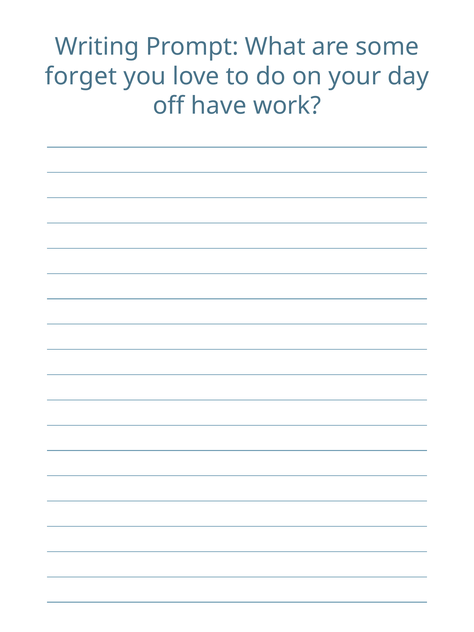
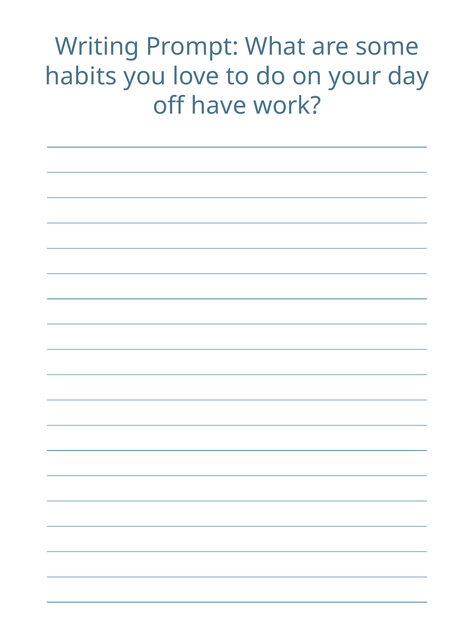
forget: forget -> habits (81, 76)
